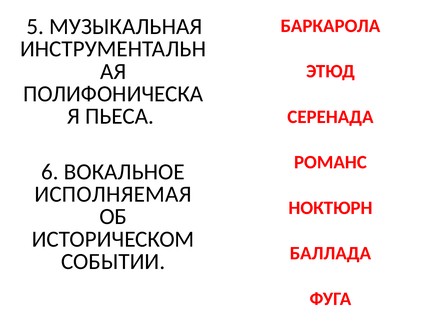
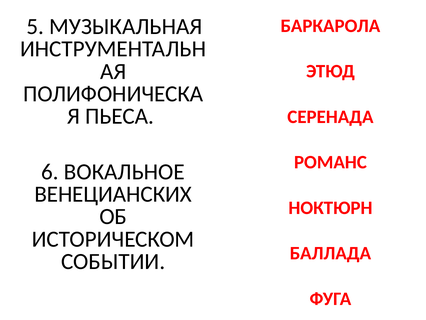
ИСПОЛНЯЕМАЯ: ИСПОЛНЯЕМАЯ -> ВЕНЕЦИАНСКИХ (113, 194)
